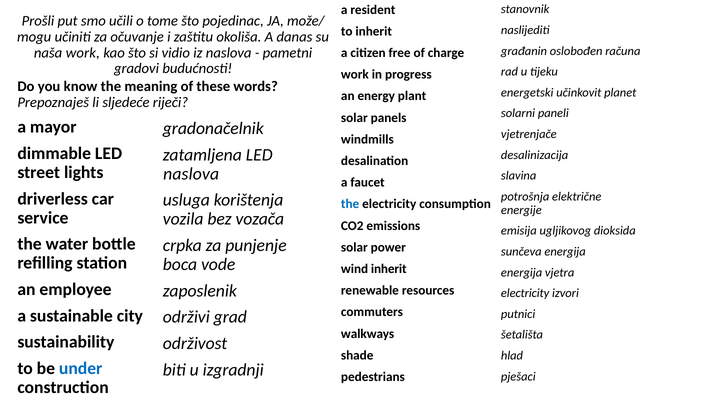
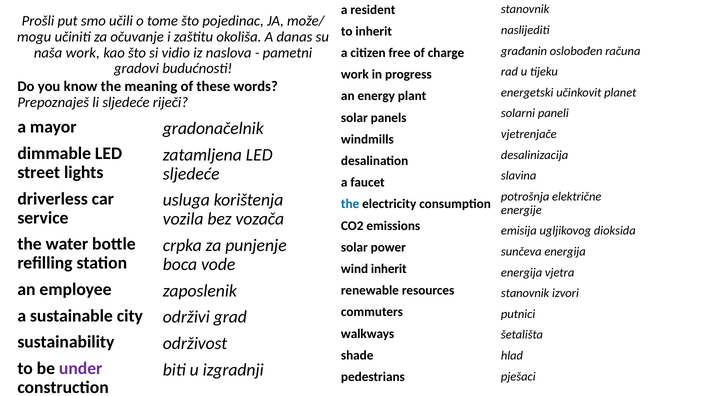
naslova: naslova -> sljedeće (191, 174)
electricity: electricity -> stanovnik (525, 293)
under colour: blue -> purple (81, 368)
